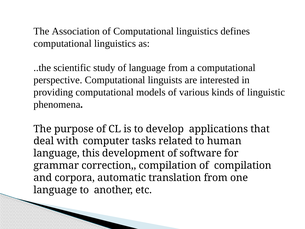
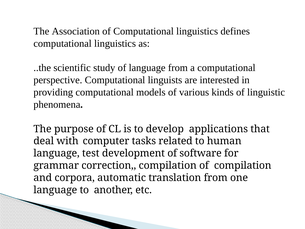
this: this -> test (91, 153)
